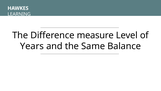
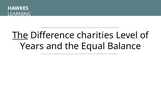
The underline: none -> present (20, 35)
measure: measure -> charities (95, 35)
Same: Same -> Equal (93, 46)
